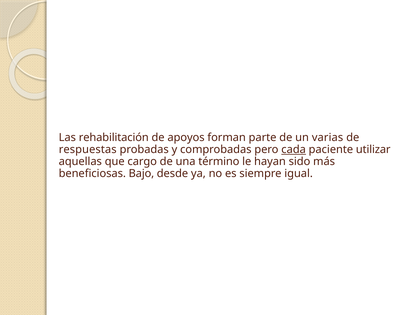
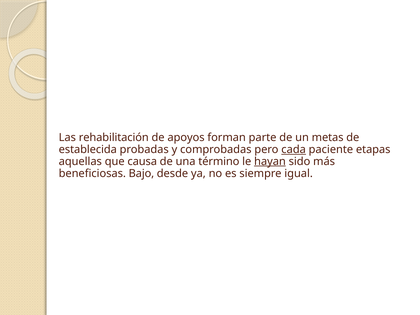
varias: varias -> metas (328, 137)
respuestas: respuestas -> establecida (88, 149)
utilizar: utilizar -> etapas (373, 149)
cargo: cargo -> causa (142, 161)
hayan underline: none -> present (270, 161)
